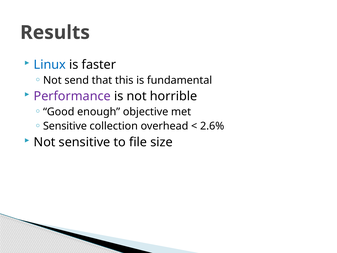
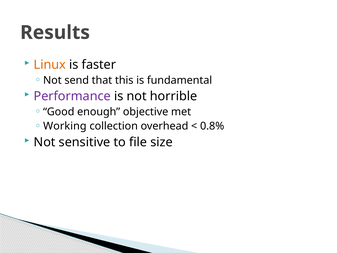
Linux colour: blue -> orange (50, 65)
Sensitive: Sensitive -> Working (65, 126)
2.6%: 2.6% -> 0.8% (212, 126)
